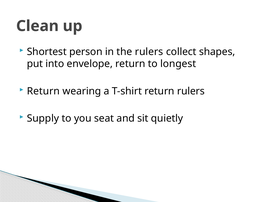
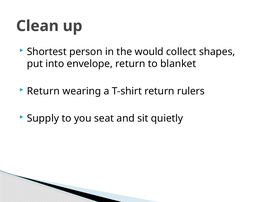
the rulers: rulers -> would (149, 52)
longest: longest -> blanket (178, 64)
